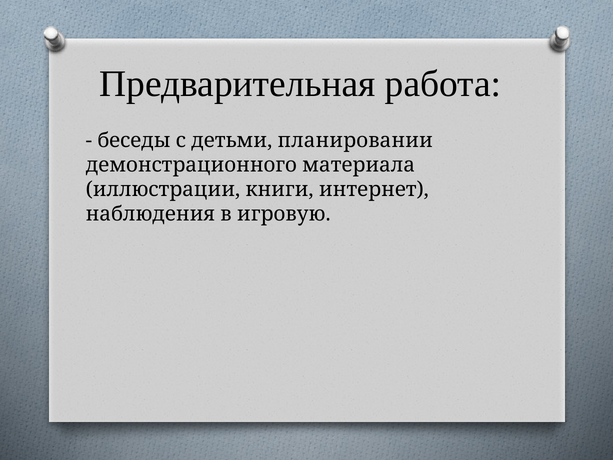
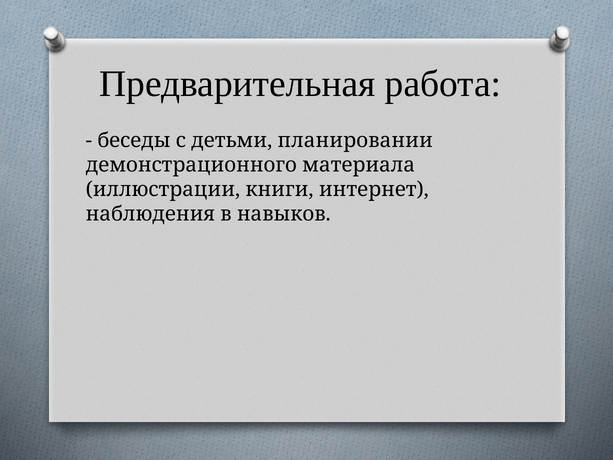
игровую: игровую -> навыков (284, 214)
